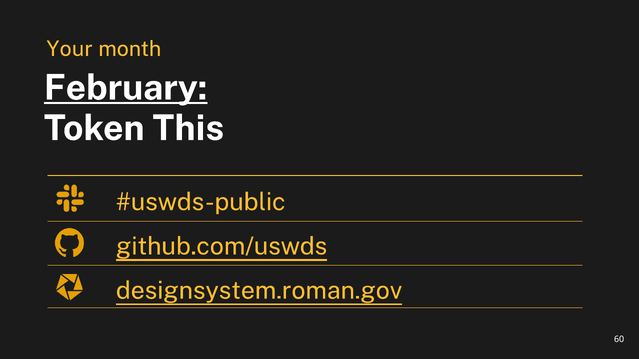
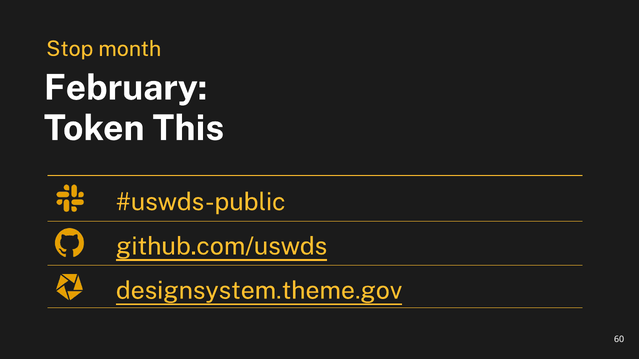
Your: Your -> Stop (70, 49)
February underline: present -> none (126, 88)
designsystem.roman.gov: designsystem.roman.gov -> designsystem.theme.gov (259, 291)
